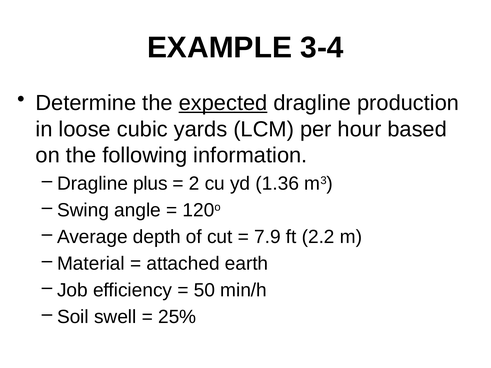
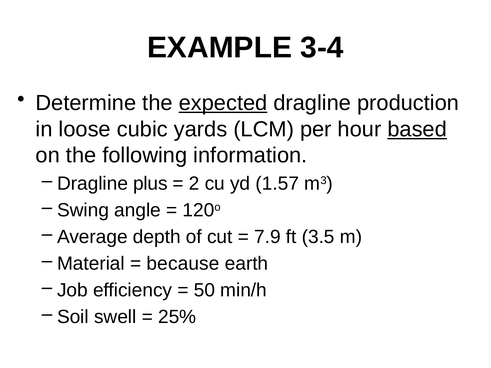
based underline: none -> present (417, 129)
1.36: 1.36 -> 1.57 (277, 184)
2.2: 2.2 -> 3.5 (318, 237)
attached: attached -> because (183, 264)
